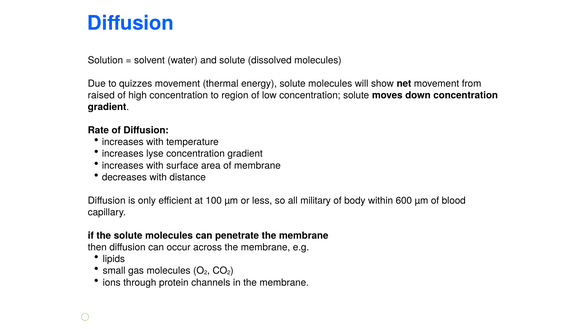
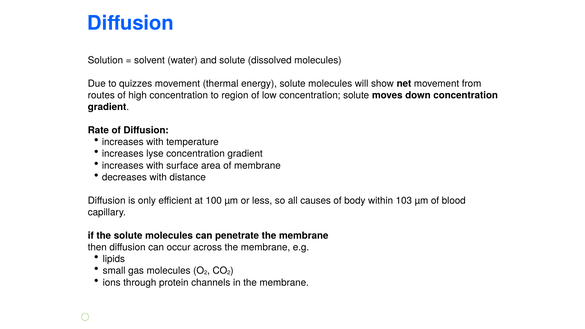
raised: raised -> routes (101, 95)
military: military -> causes (316, 201)
600: 600 -> 103 (404, 201)
